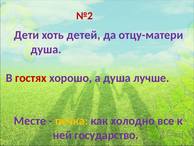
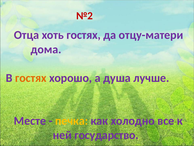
Дети: Дети -> Отца (27, 35)
хоть детей: детей -> гостях (84, 35)
душа: душа -> дома (46, 49)
гостях colour: red -> orange (31, 78)
